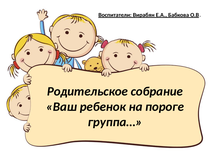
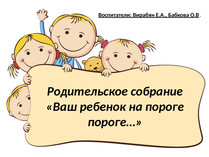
группа…: группа… -> пороге… (115, 122)
